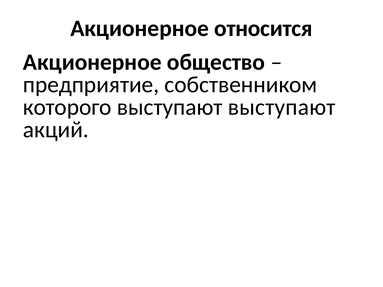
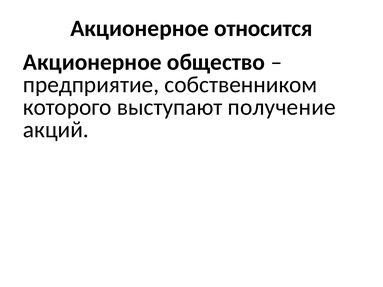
выступают выступают: выступают -> получение (282, 107)
